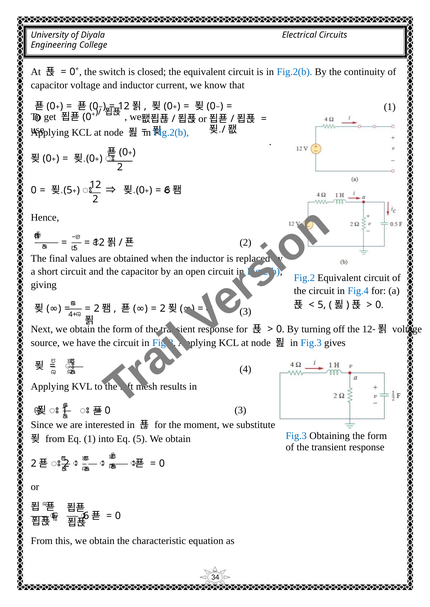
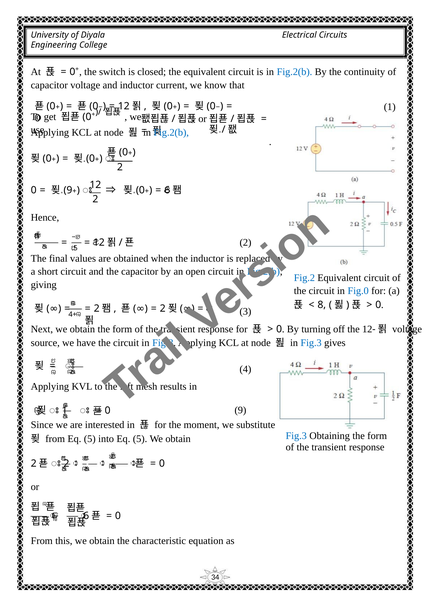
5: 5 -> 9 (68, 190)
Fig.4: Fig.4 -> Fig.0 (358, 291)
5: 5 -> 8 (322, 305)
3: 3 -> 9 (240, 411)
from Eq 1: 1 -> 5 (90, 439)
